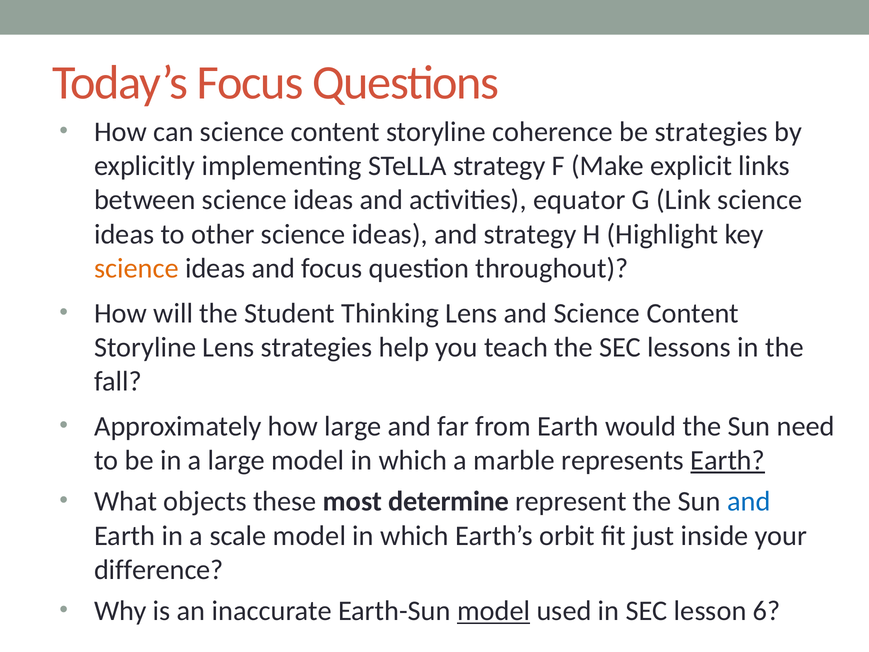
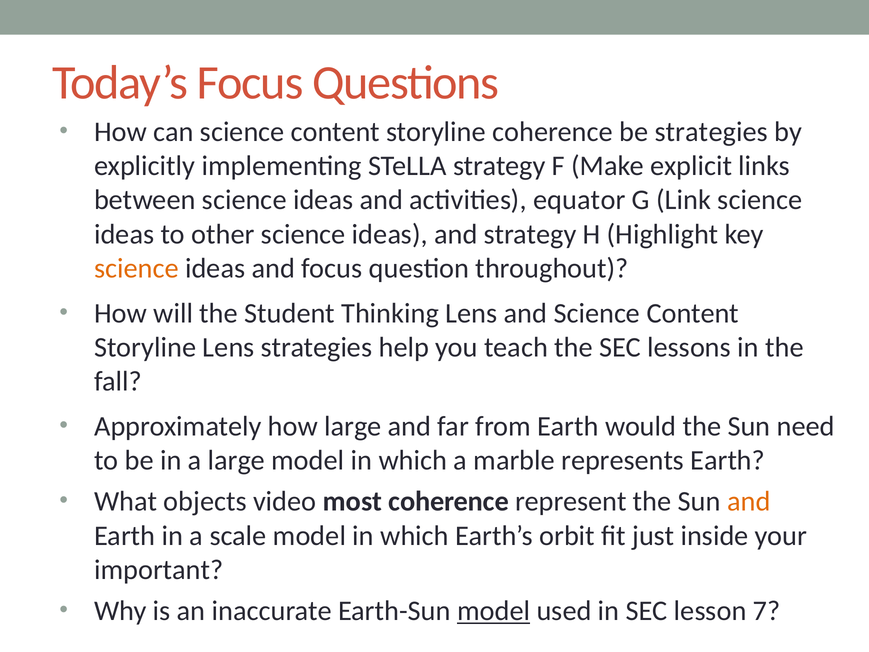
Earth underline: present -> none (728, 460)
these: these -> video (285, 501)
most determine: determine -> coherence (449, 501)
and colour: blue -> orange (749, 501)
difference: difference -> important (159, 569)
6: 6 -> 7 (767, 611)
